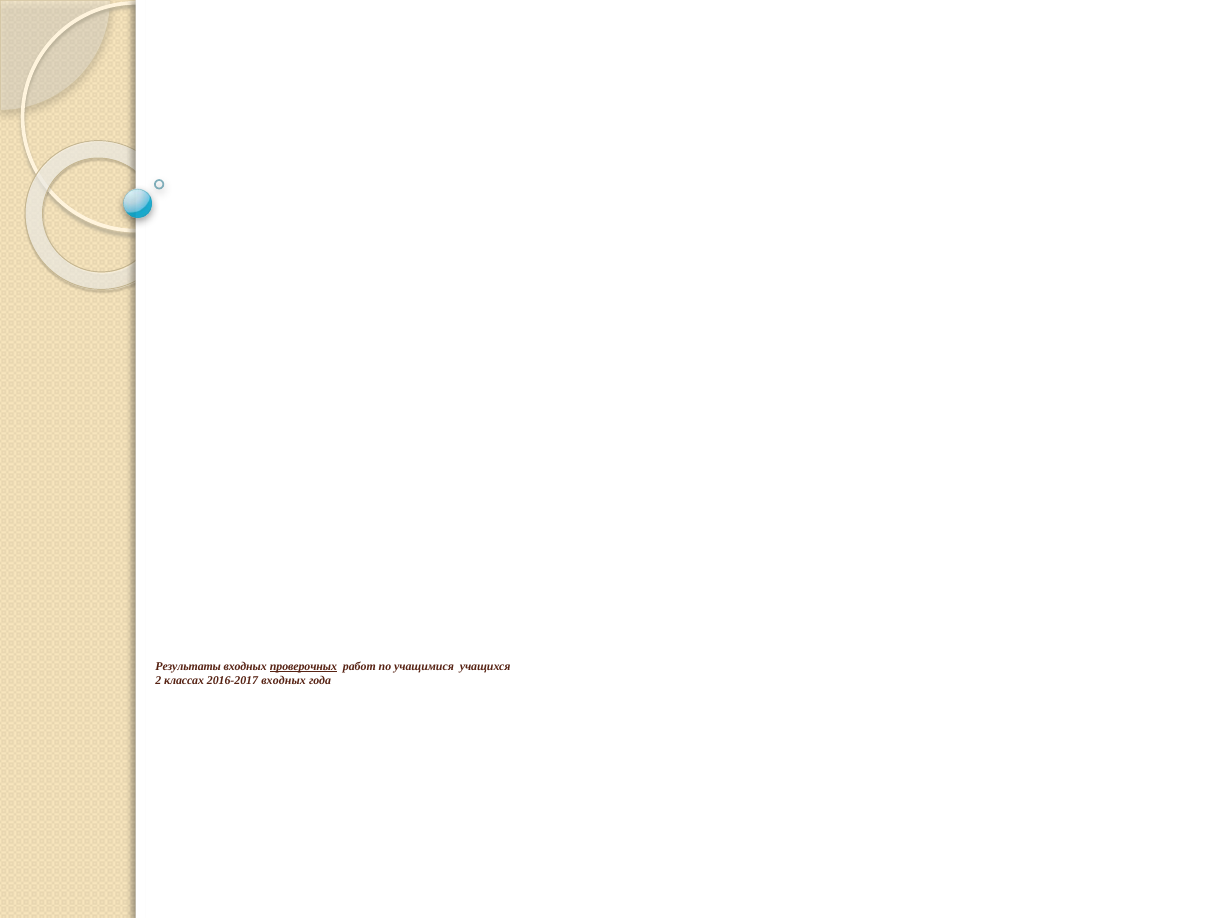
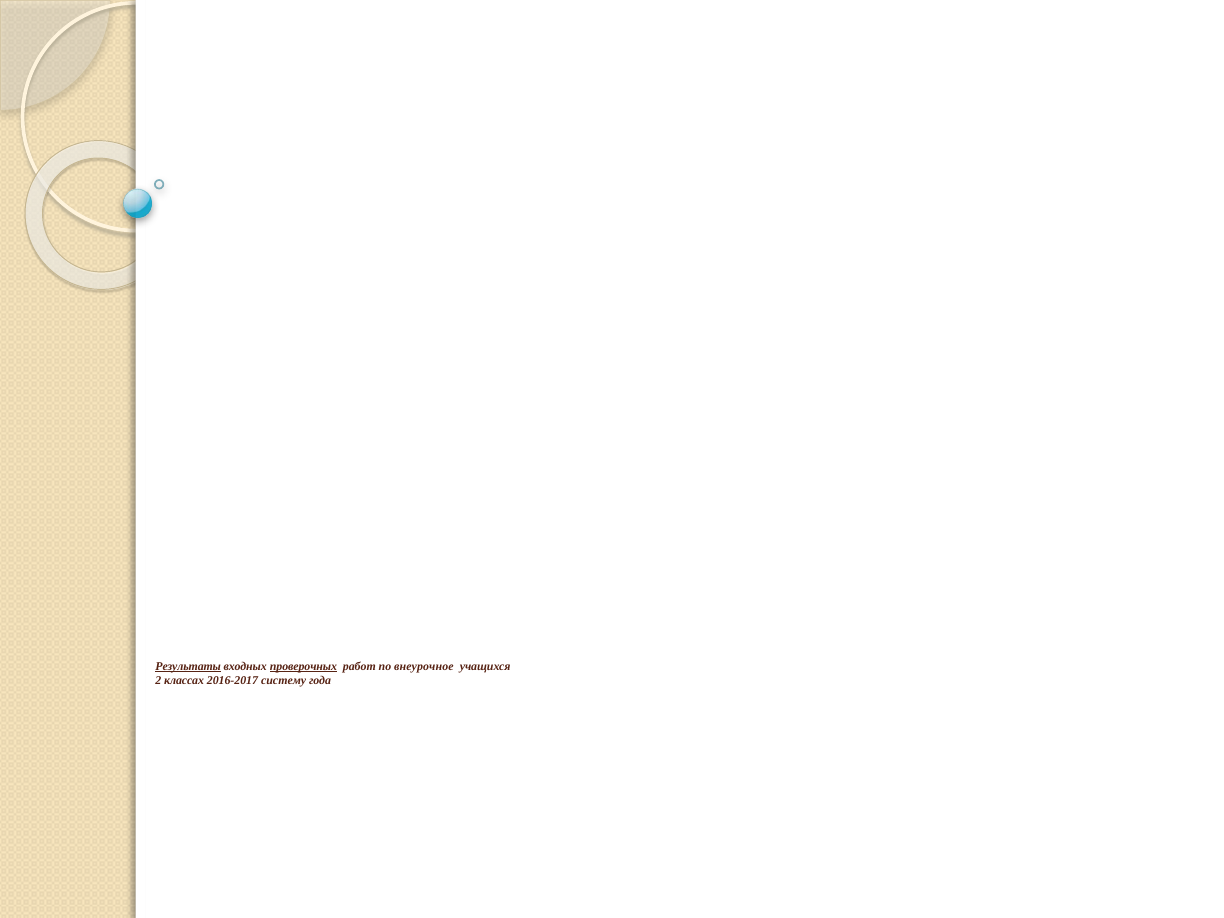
Результаты underline: none -> present (188, 666)
учащимися: учащимися -> внеурочное (424, 666)
2016-2017 входных: входных -> систему (284, 680)
